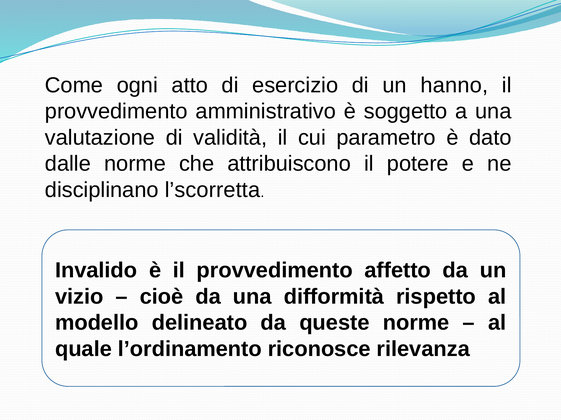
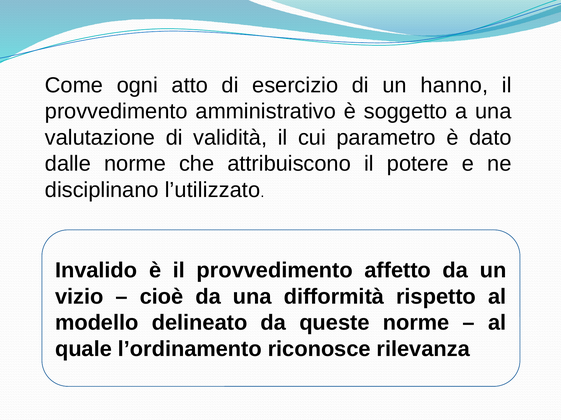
l’scorretta: l’scorretta -> l’utilizzato (212, 190)
